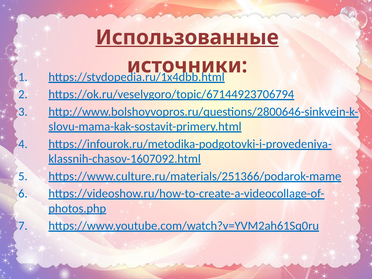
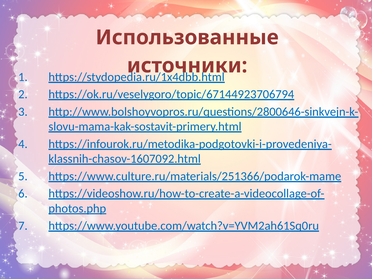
Использованные underline: present -> none (187, 37)
